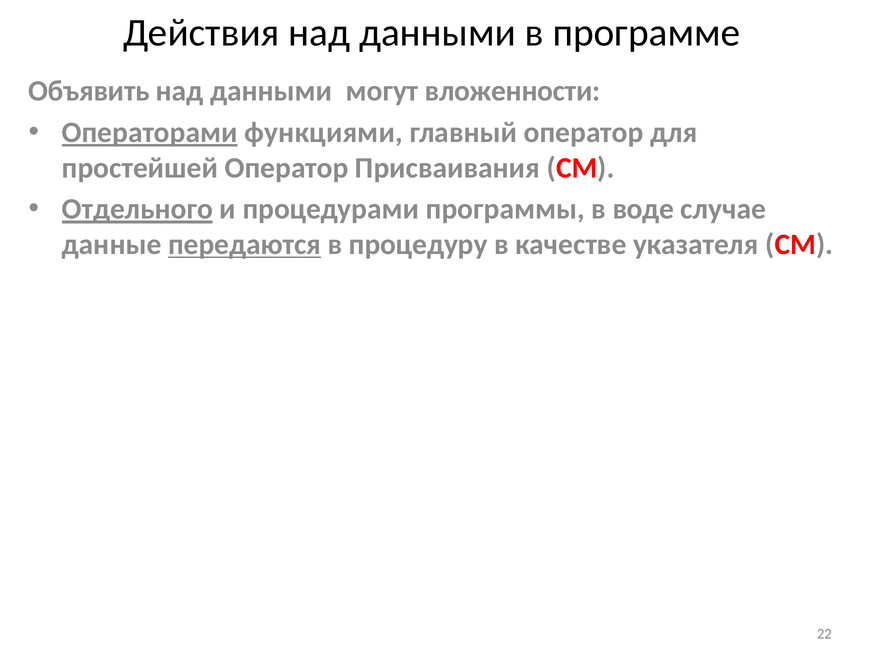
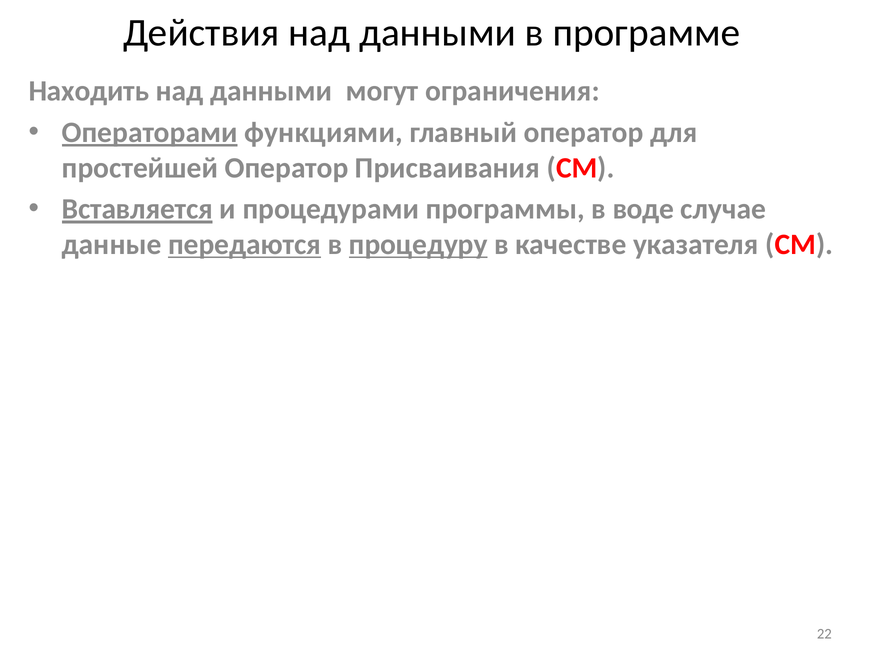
Объявить: Объявить -> Находить (89, 91)
вложенности: вложенности -> ограничения (512, 91)
Отдельного: Отдельного -> Вставляется (137, 209)
процедуру underline: none -> present (418, 245)
